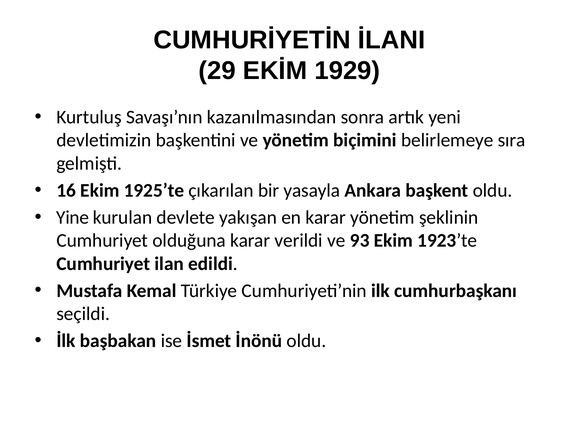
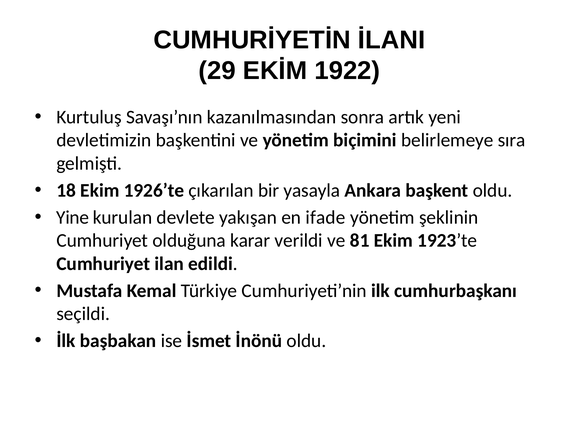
1929: 1929 -> 1922 (347, 71)
16: 16 -> 18 (66, 190)
1925’te: 1925’te -> 1926’te (154, 190)
en karar: karar -> ifade (326, 218)
93: 93 -> 81 (360, 241)
